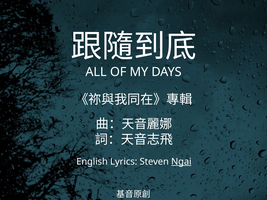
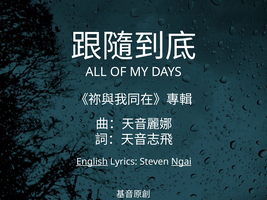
English underline: none -> present (92, 162)
